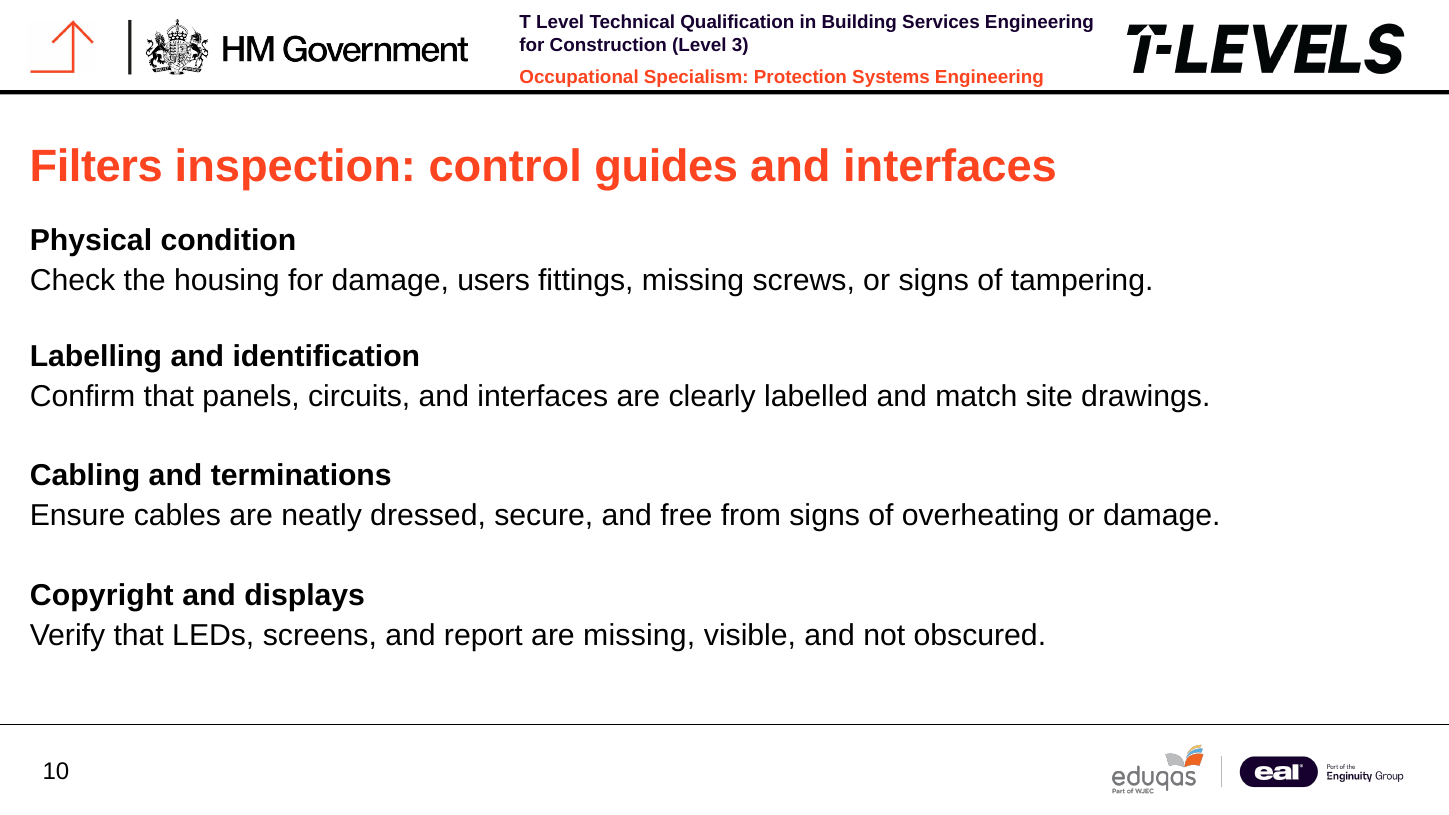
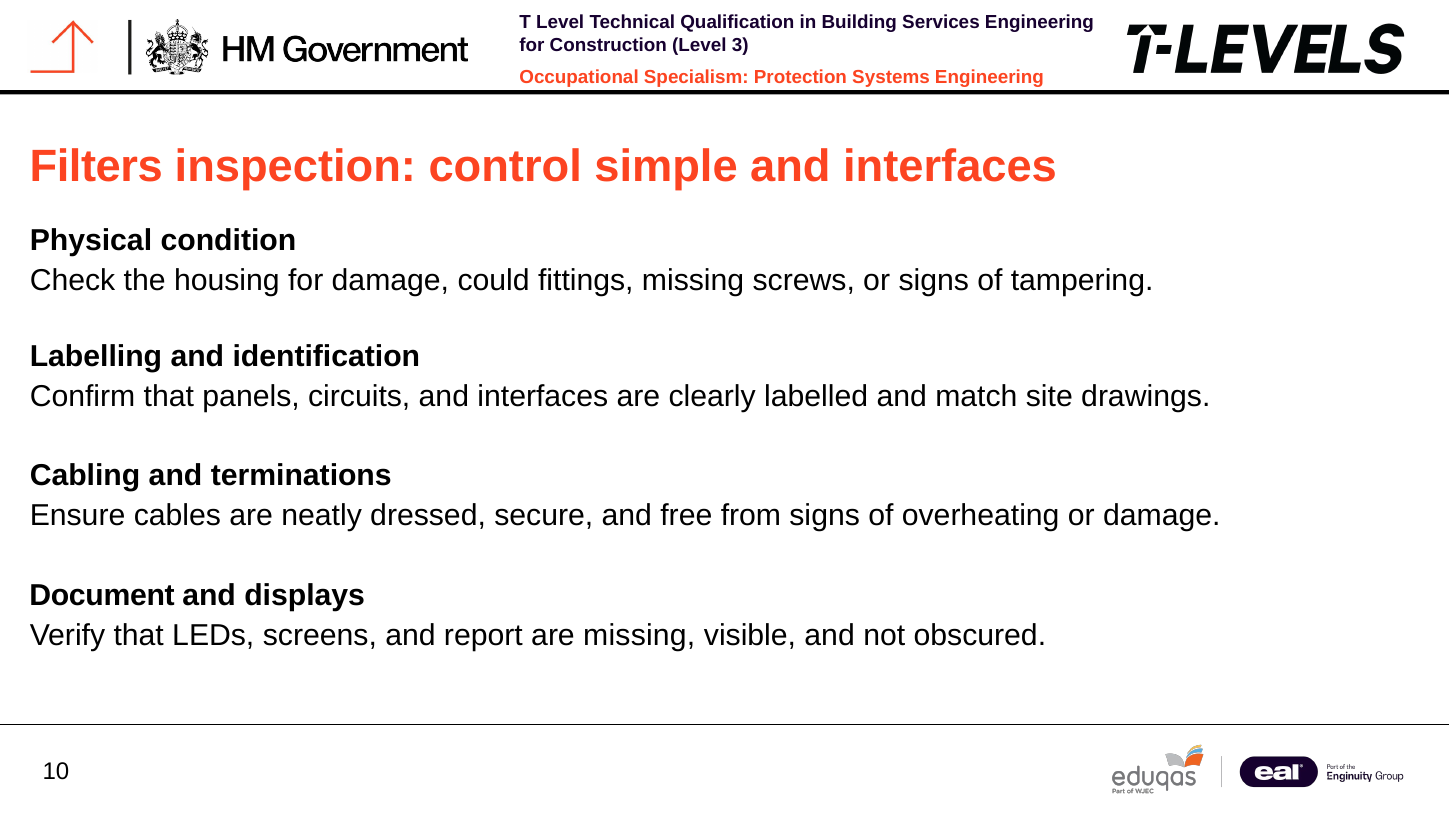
guides: guides -> simple (666, 167)
users: users -> could (494, 280)
Copyright: Copyright -> Document (102, 595)
